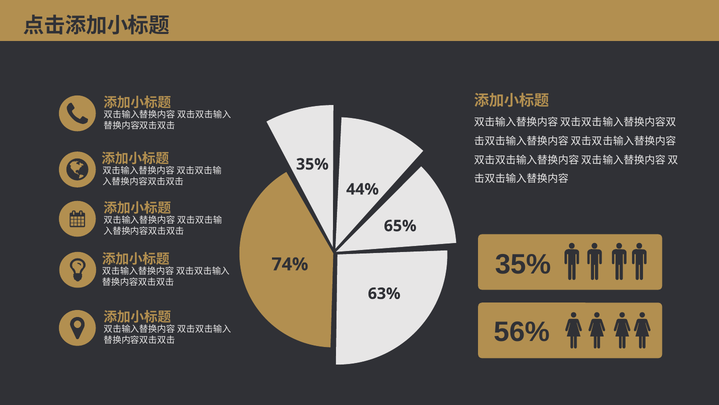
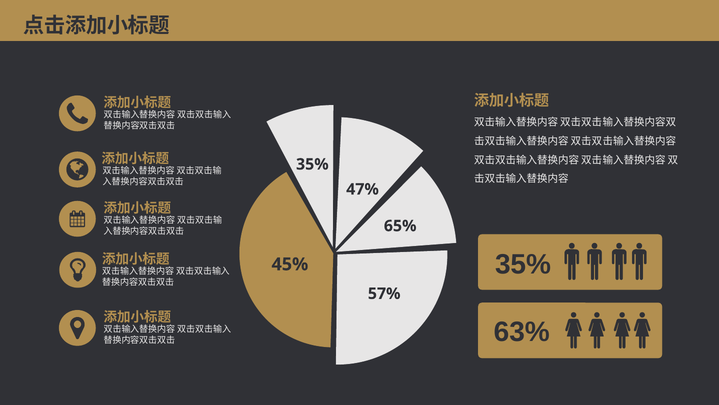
44%: 44% -> 47% (363, 189)
74%: 74% -> 45% (290, 264)
63%: 63% -> 57% (384, 293)
56%: 56% -> 63% (522, 332)
